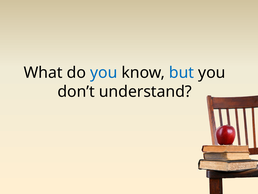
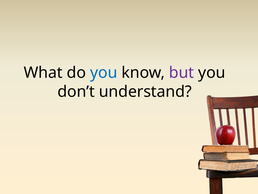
but colour: blue -> purple (182, 72)
